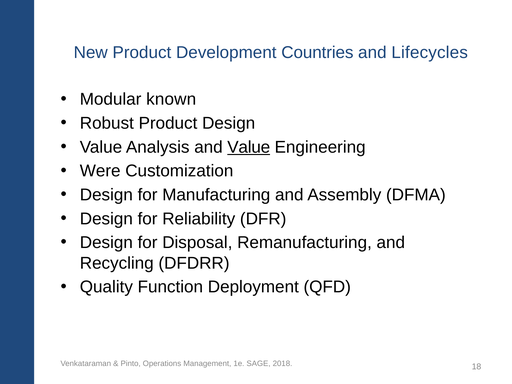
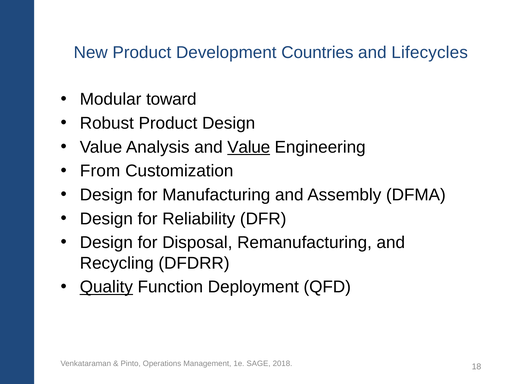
known: known -> toward (171, 99)
Were: Were -> From (100, 171)
Quality underline: none -> present (106, 287)
